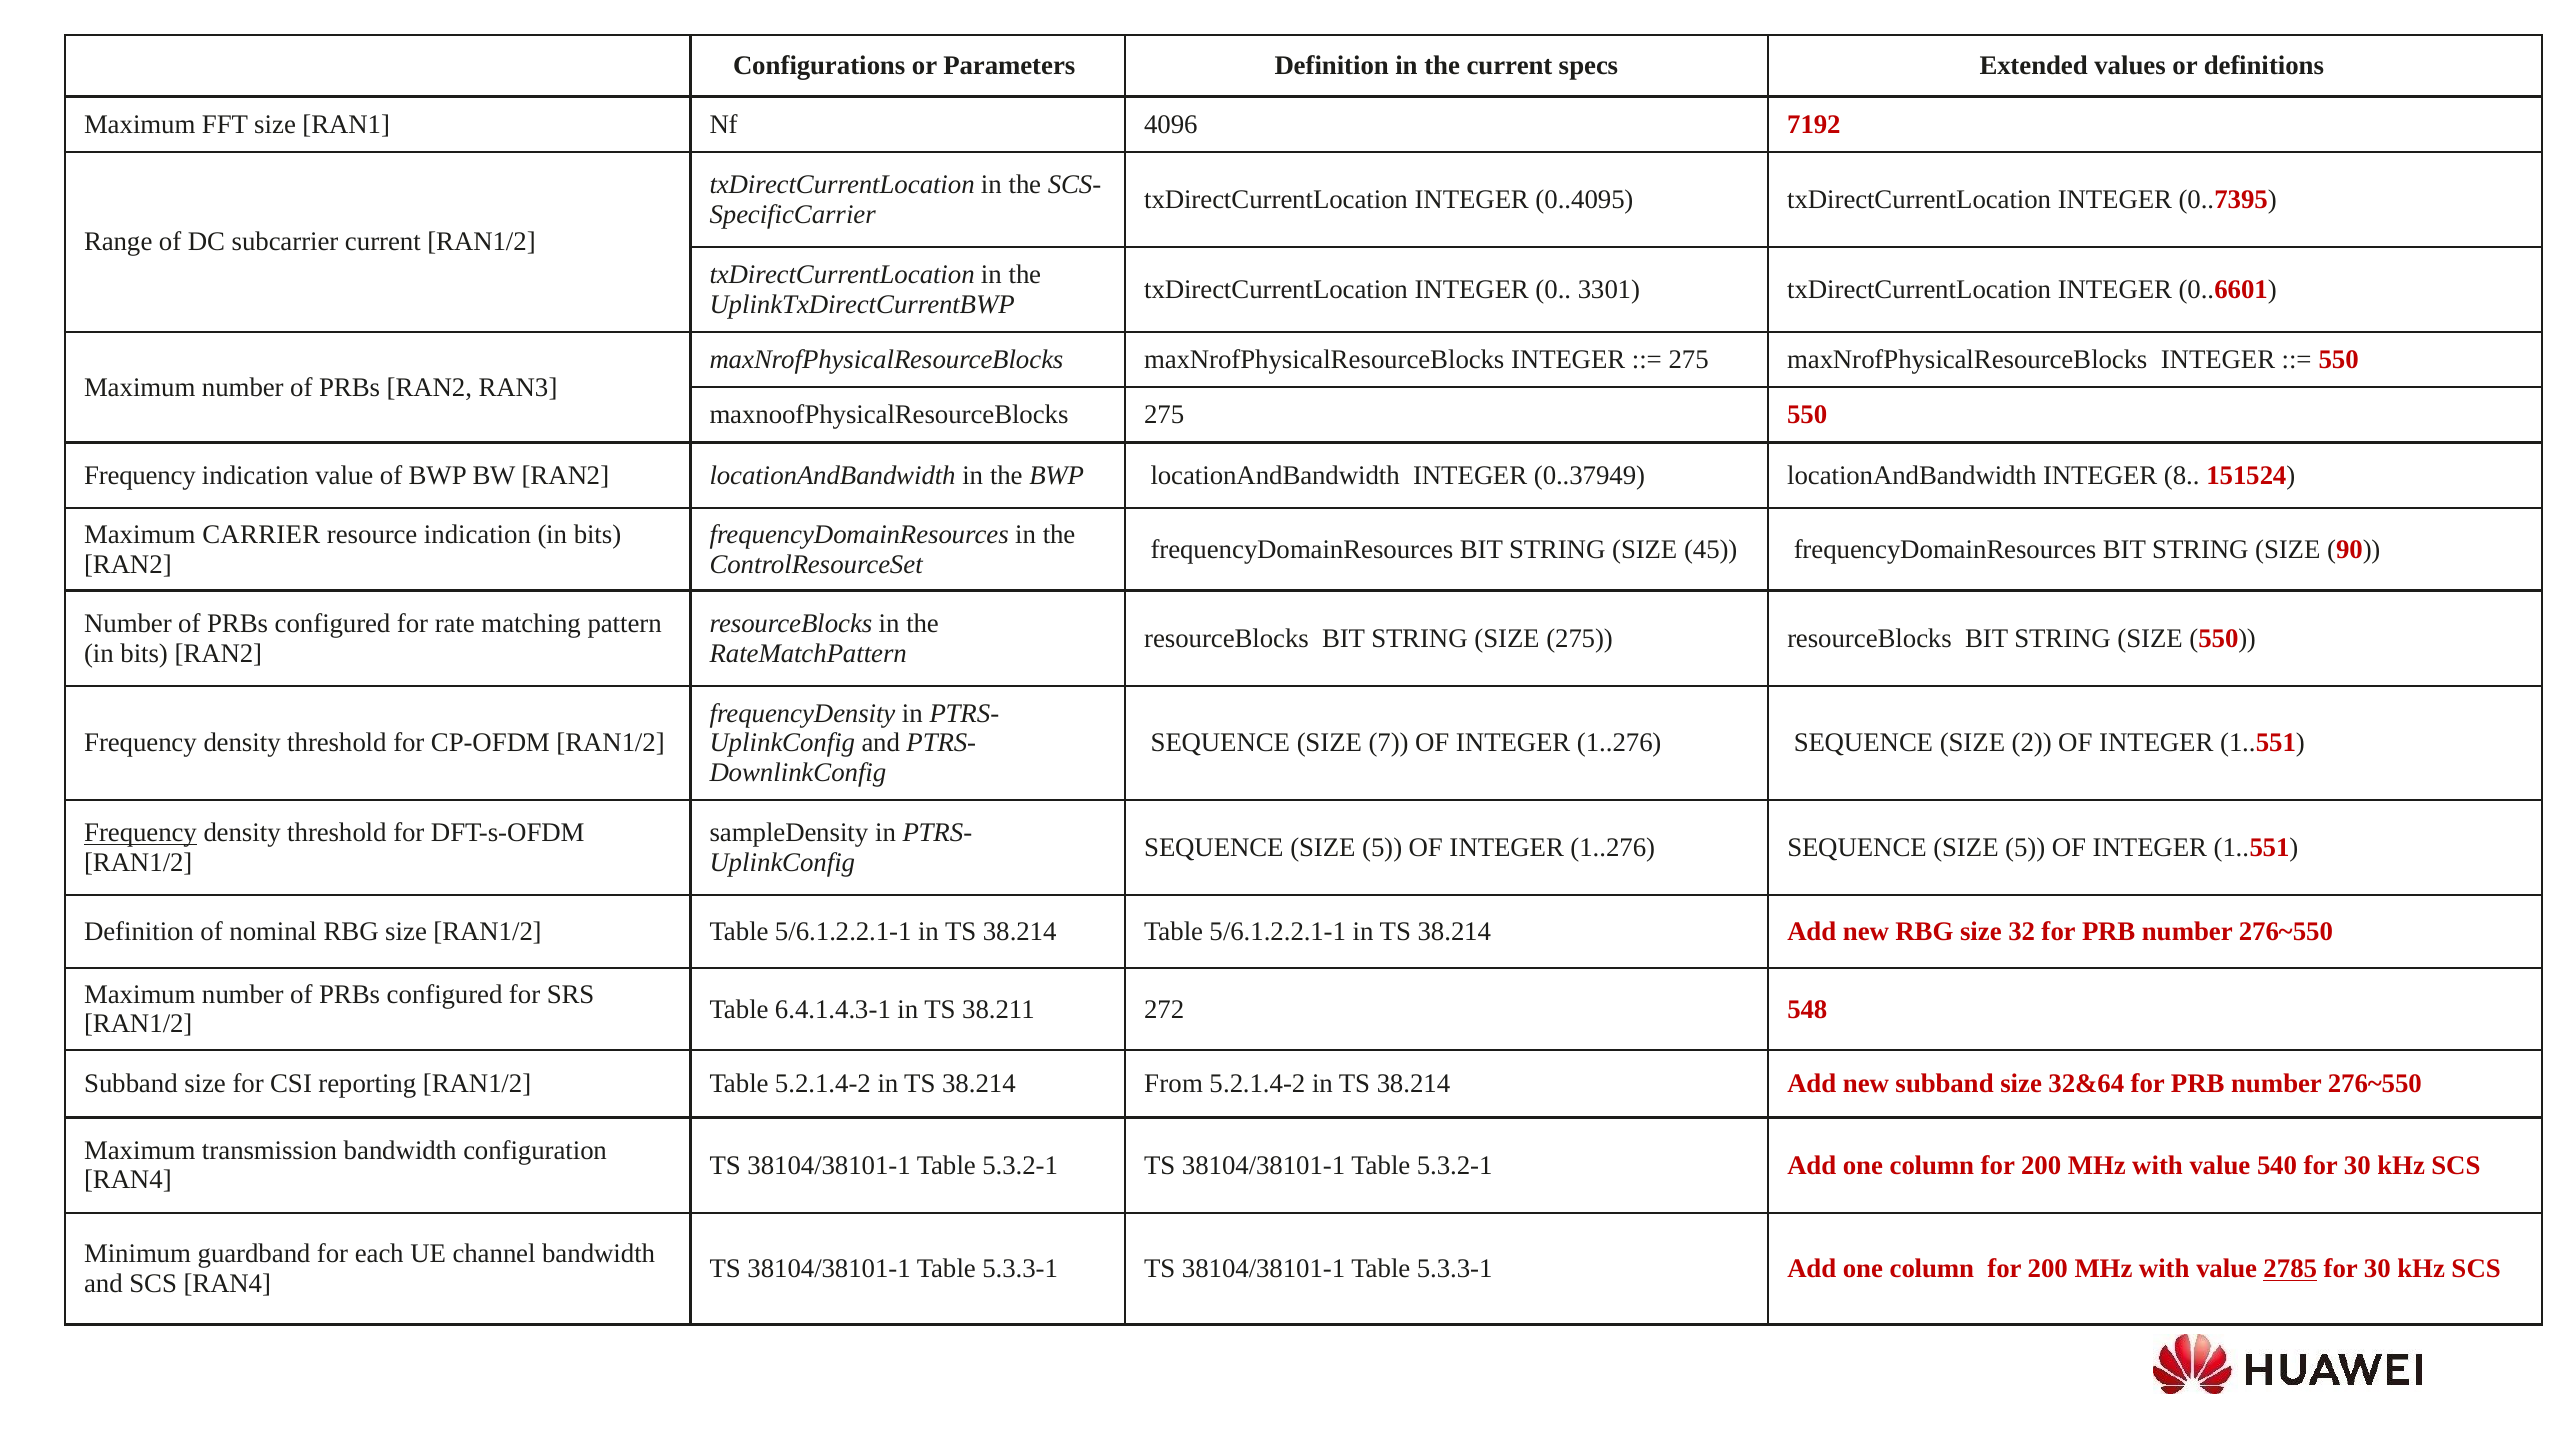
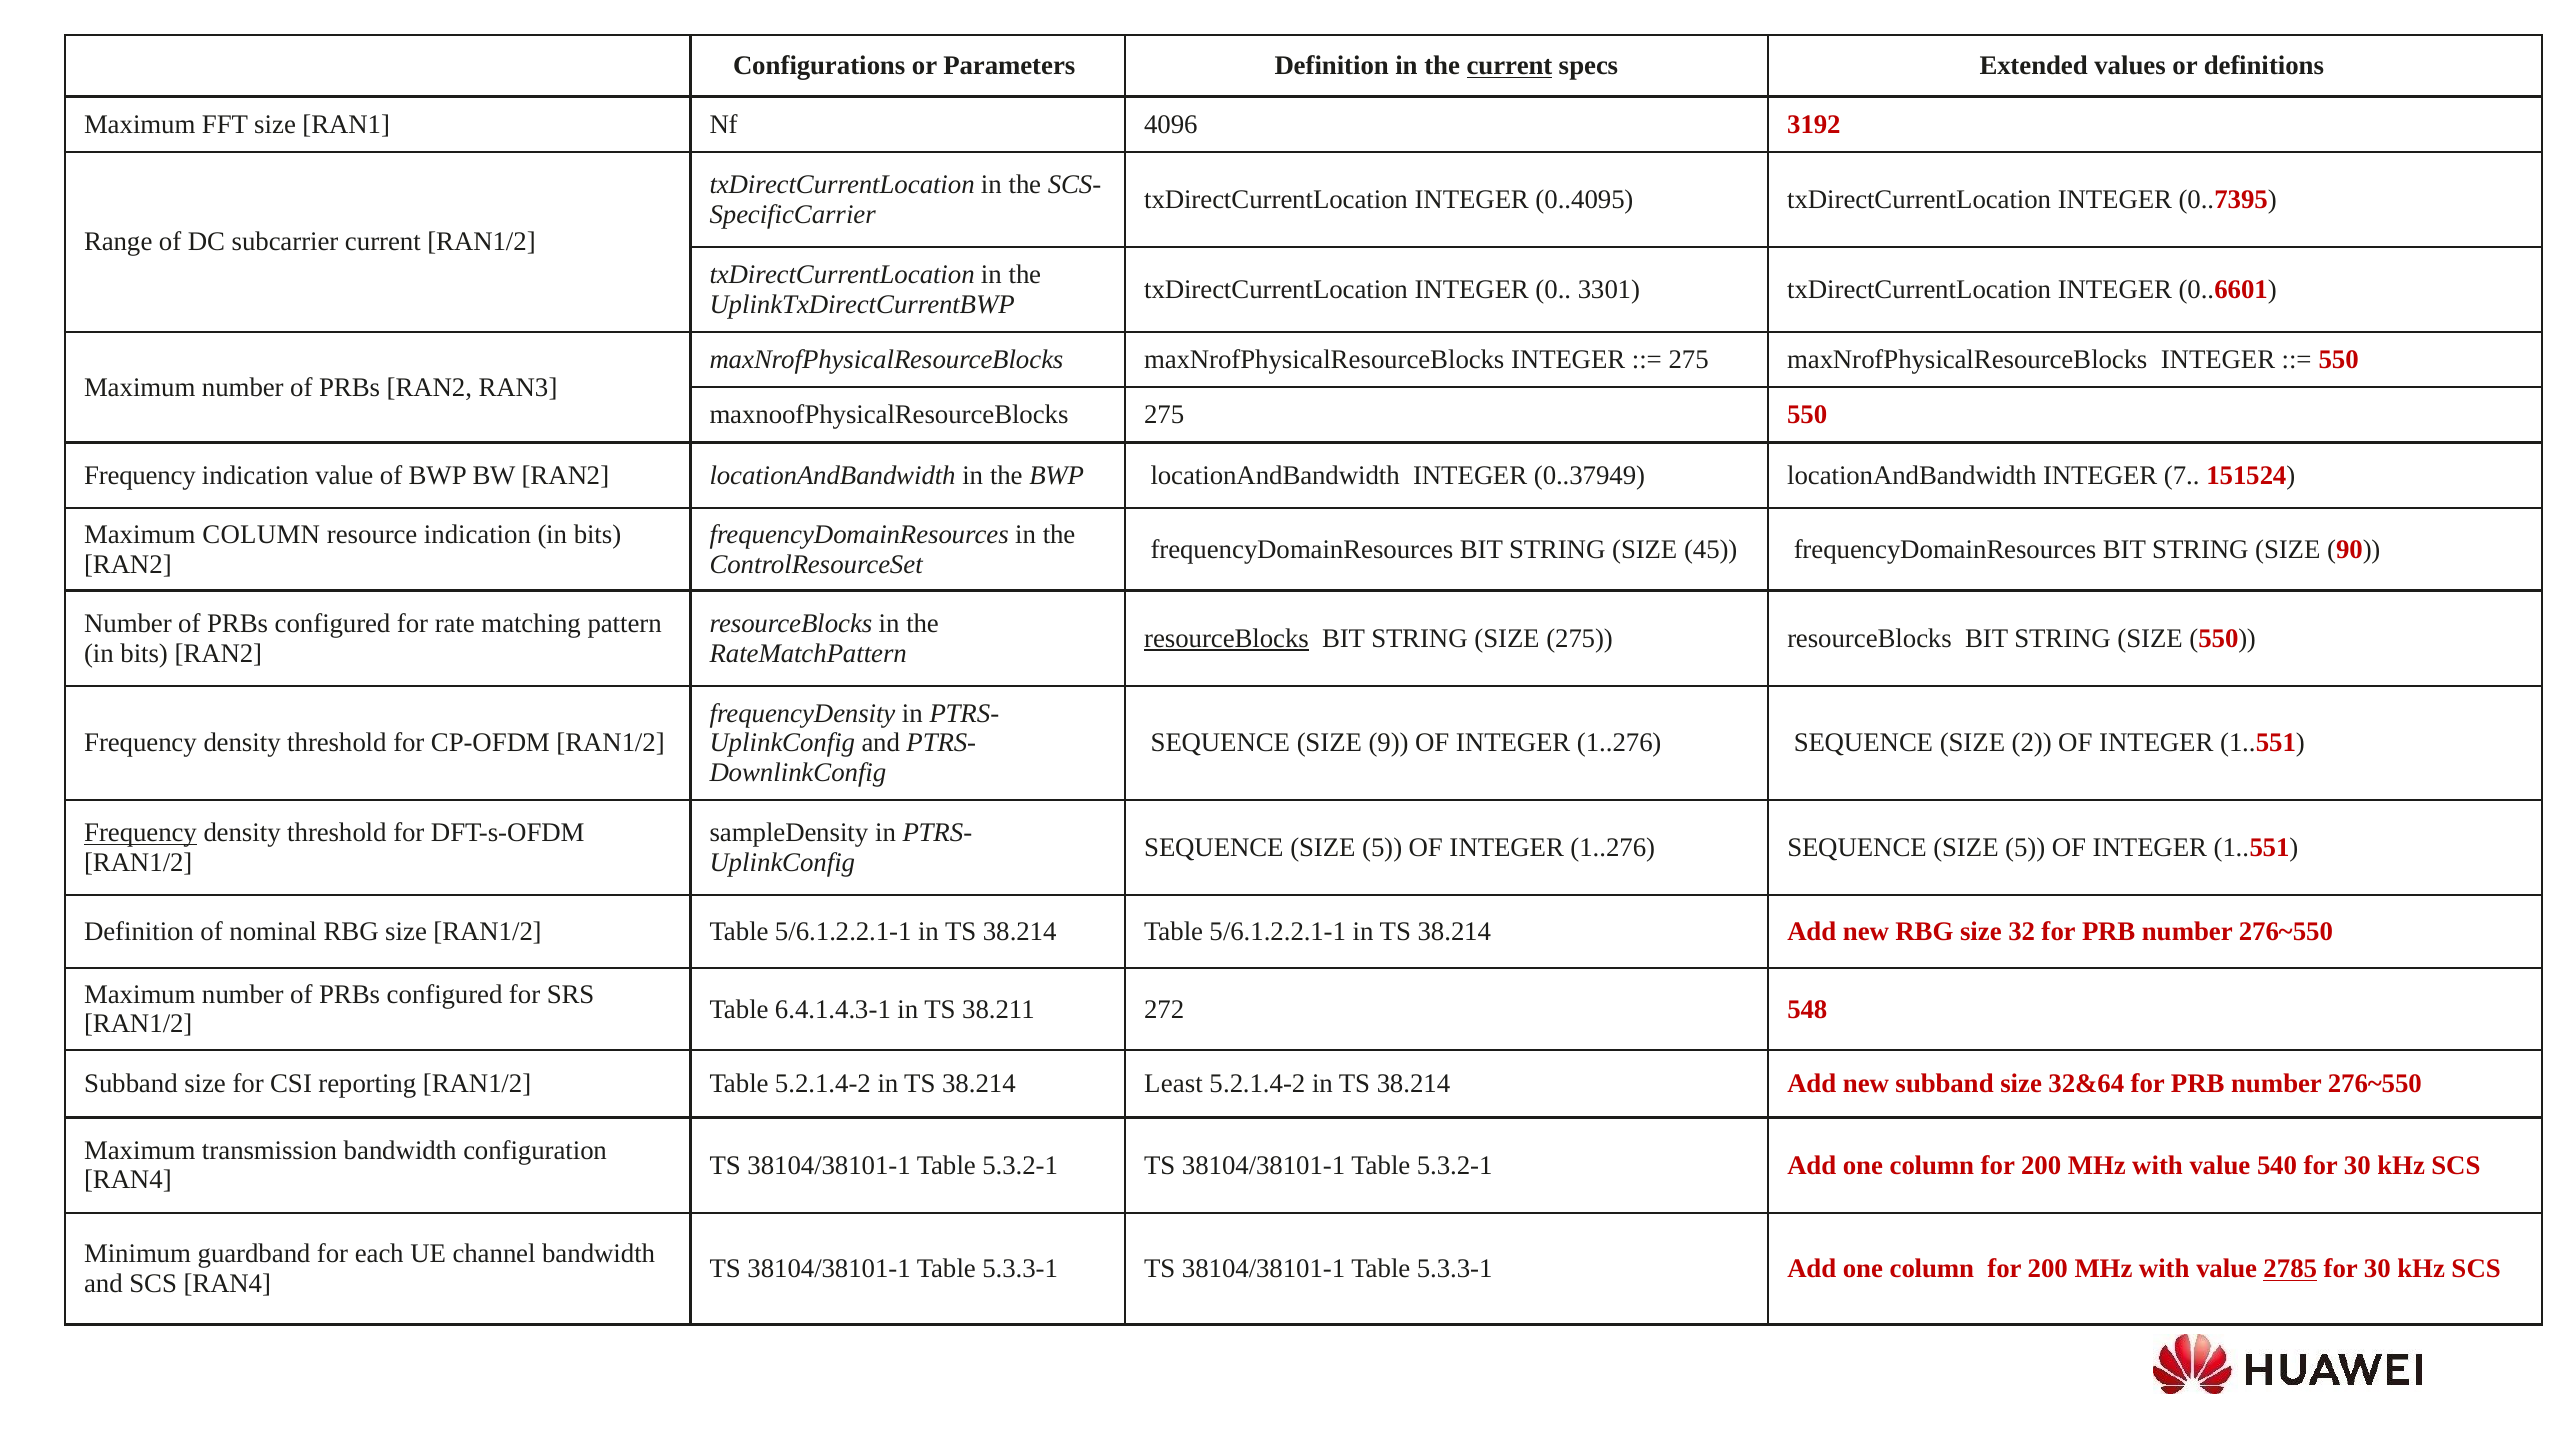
current underline: none -> present (1510, 66)
7192: 7192 -> 3192 (1814, 124)
8: 8 -> 7 (2182, 476)
Maximum CARRIER: CARRIER -> COLUMN (261, 535)
resourceBlocks underline: none -> present (1227, 639)
7: 7 -> 9 (1389, 743)
From: From -> Least (1174, 1084)
